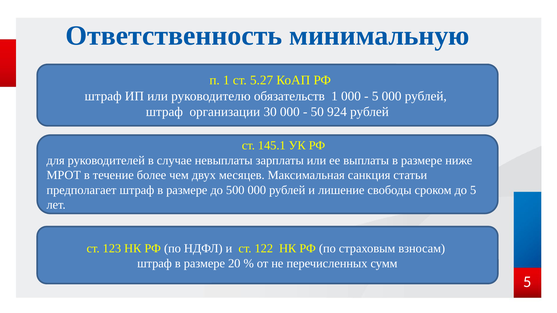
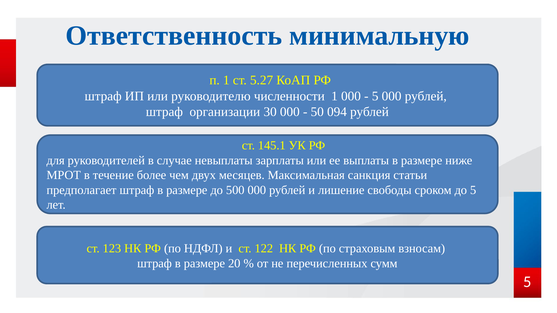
обязательств: обязательств -> численности (289, 96)
924: 924 -> 094 (337, 112)
